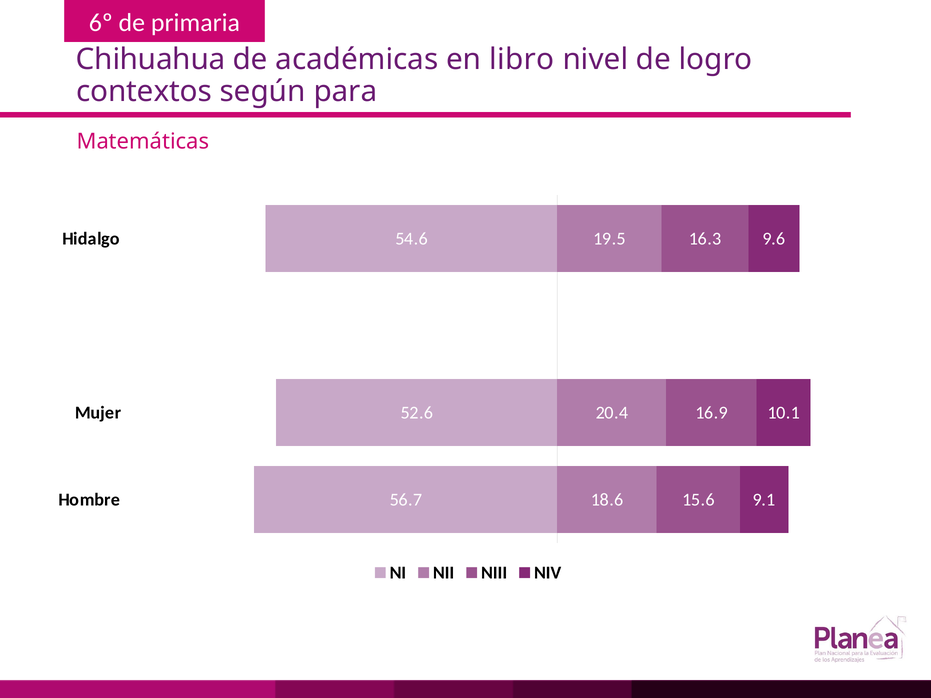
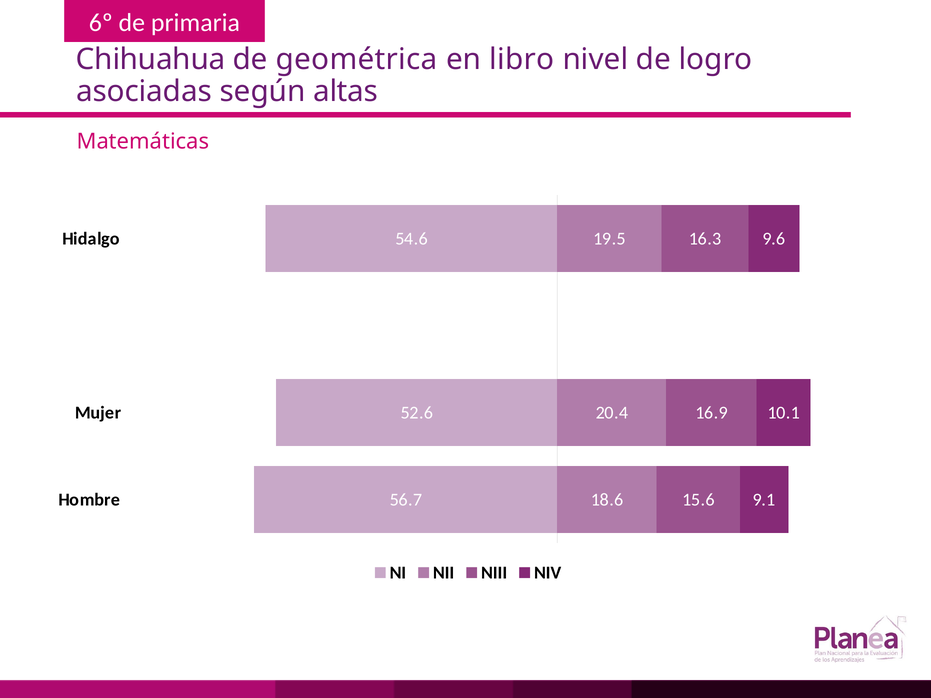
académicas: académicas -> geométrica (357, 59)
contextos: contextos -> asociadas (144, 92)
para: para -> altas (346, 92)
